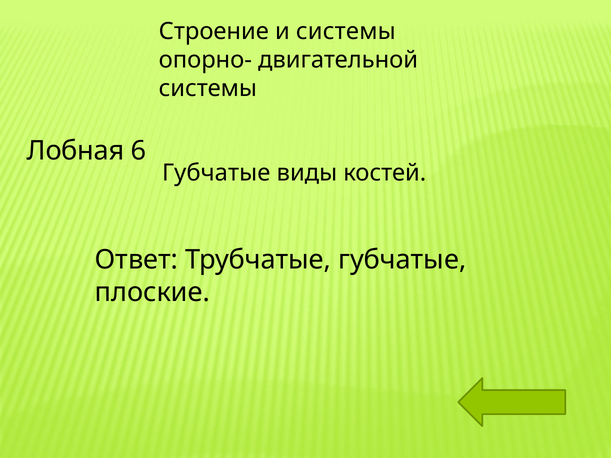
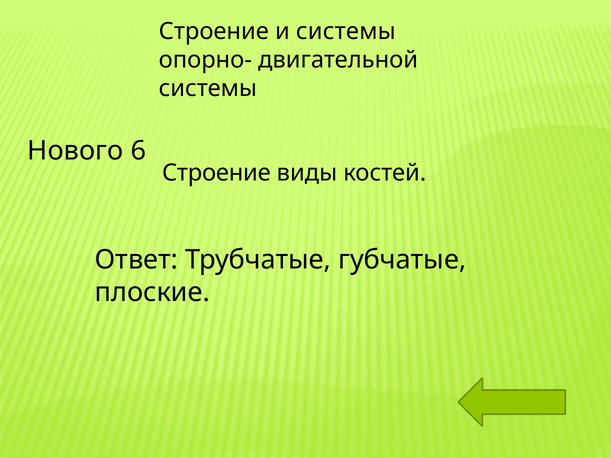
Лобная: Лобная -> Нового (75, 151)
Губчатые: Губчатые -> Строение (216, 173)
